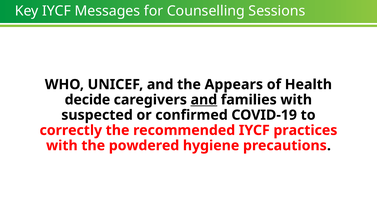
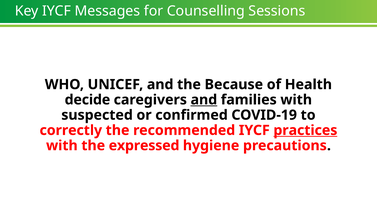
Appears: Appears -> Because (234, 85)
practices underline: none -> present (305, 130)
powdered: powdered -> expressed (144, 146)
